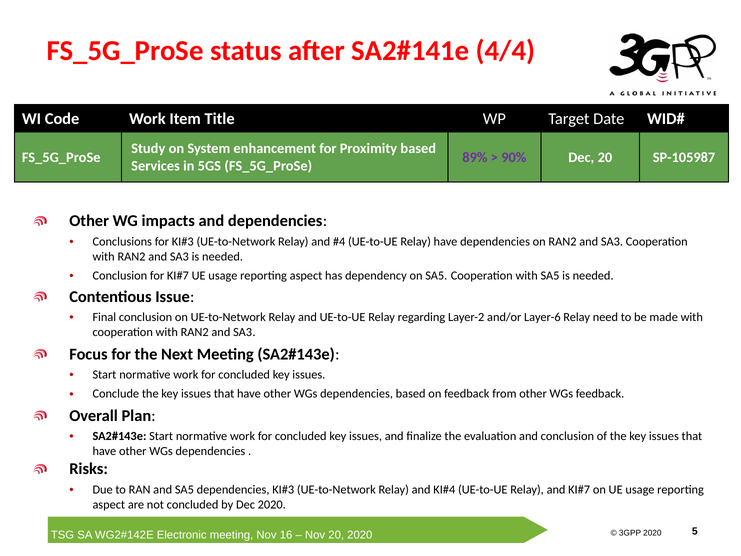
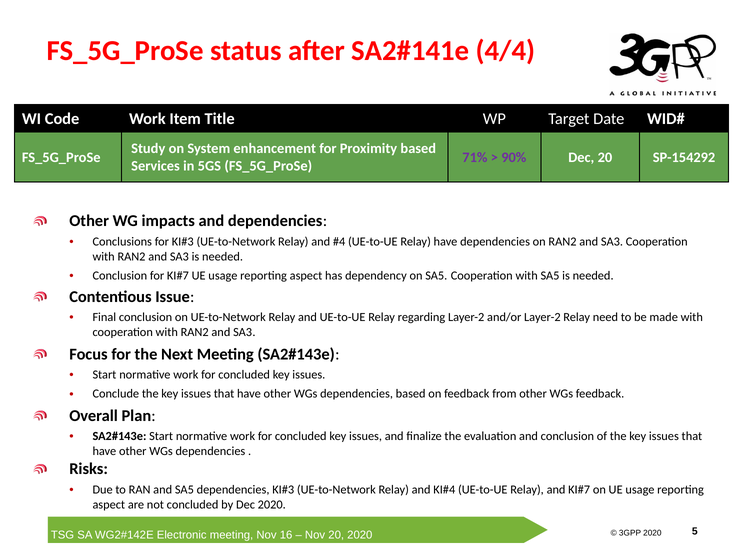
89%: 89% -> 71% (475, 157)
SP-105987: SP-105987 -> SP-154292 (684, 157)
and/or Layer-6: Layer-6 -> Layer-2 (542, 317)
